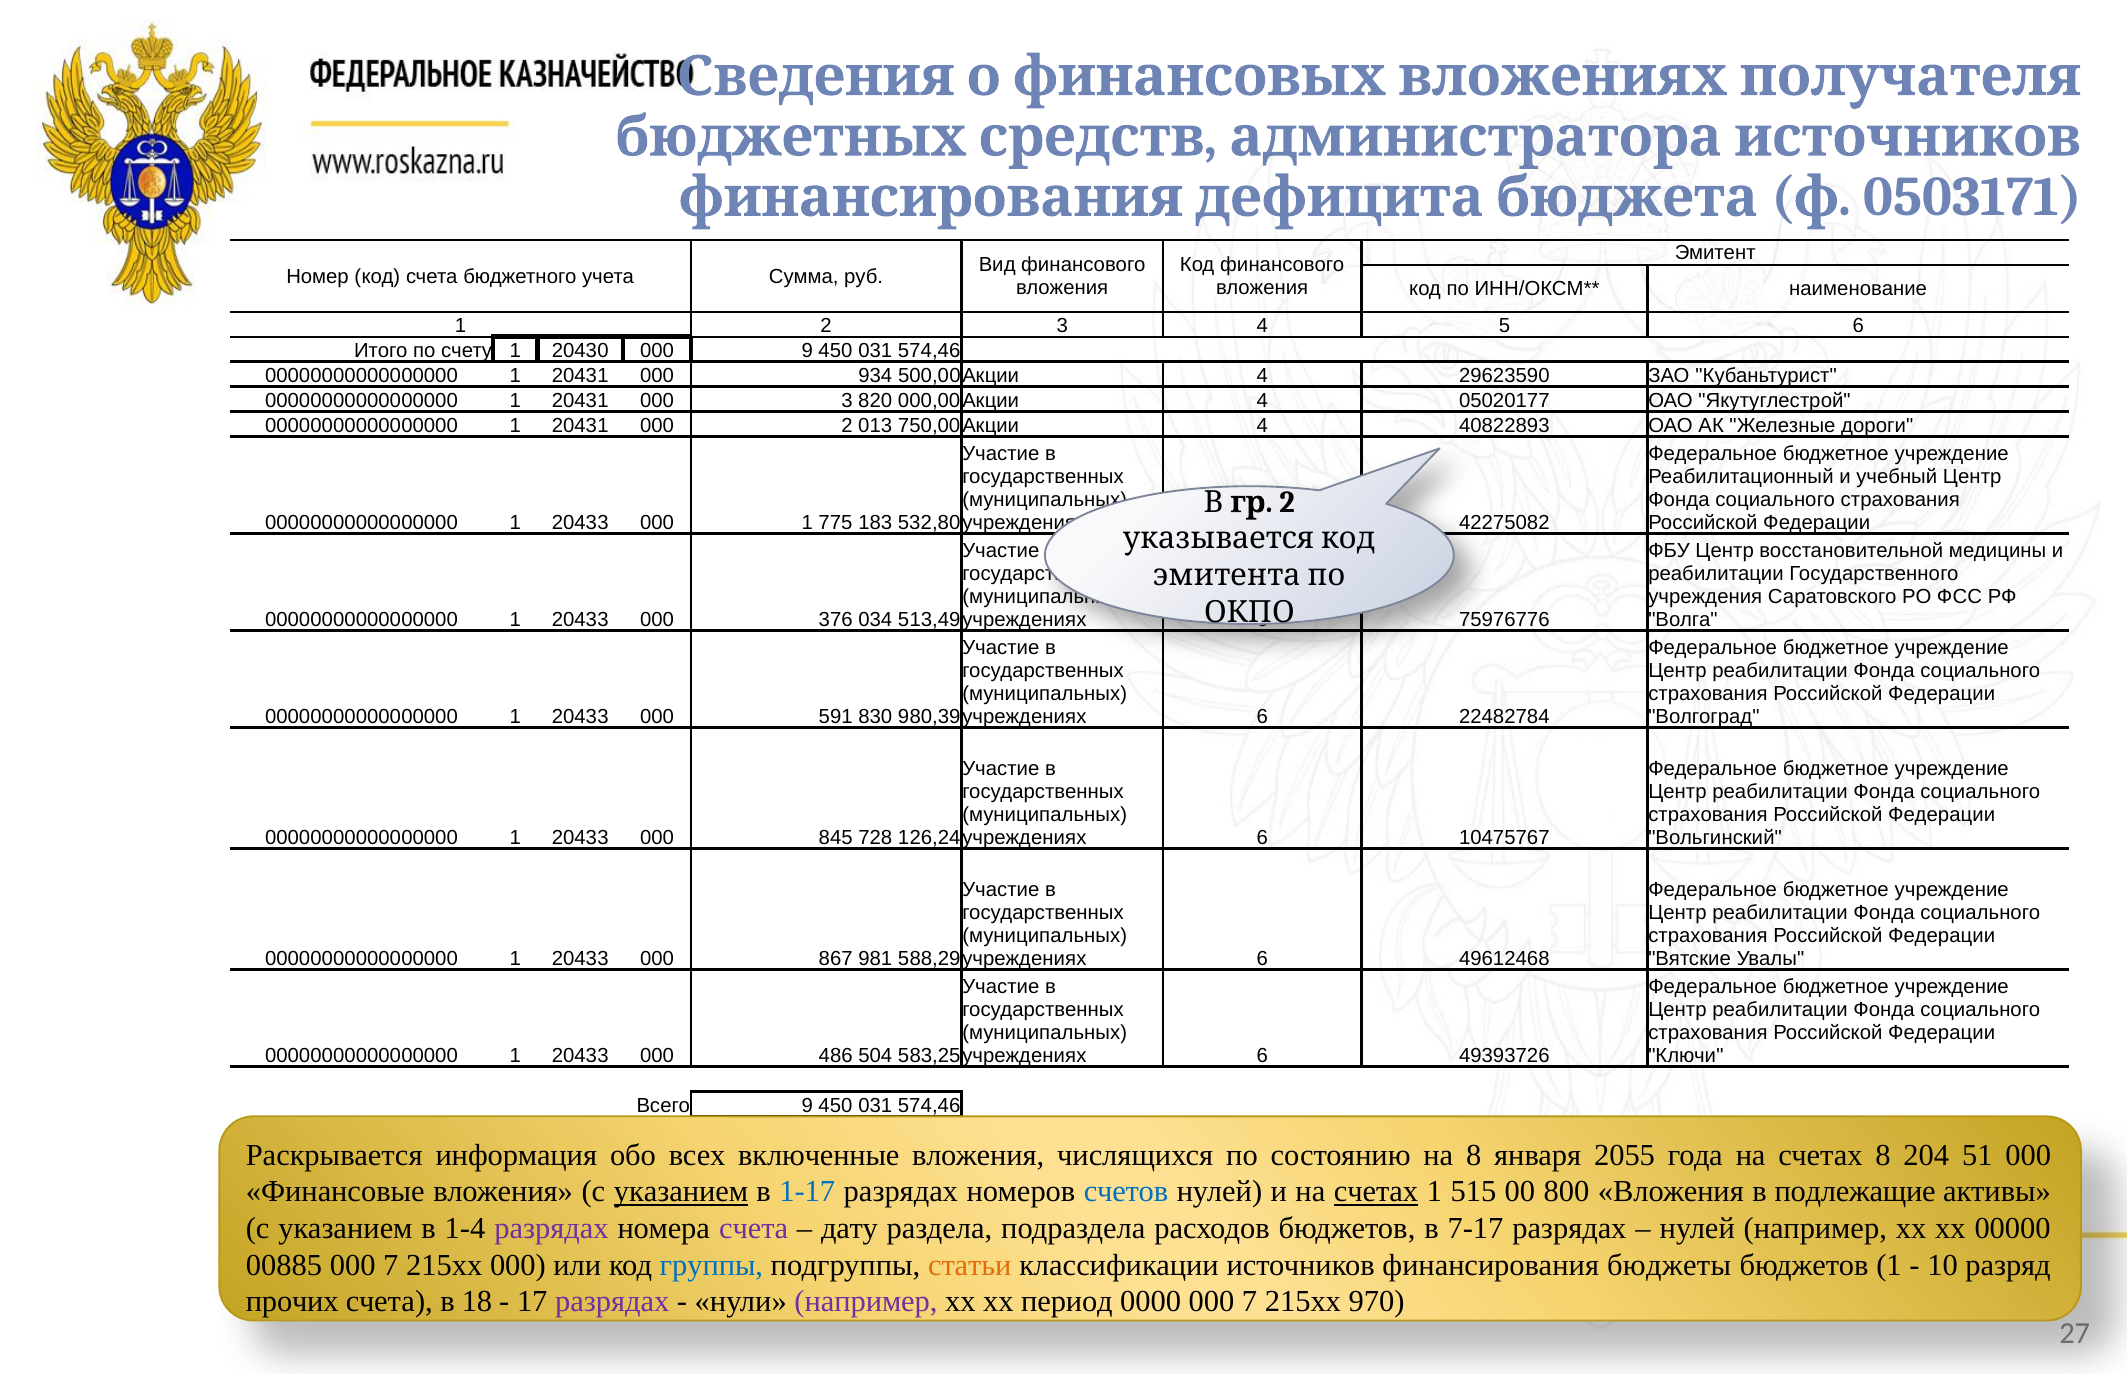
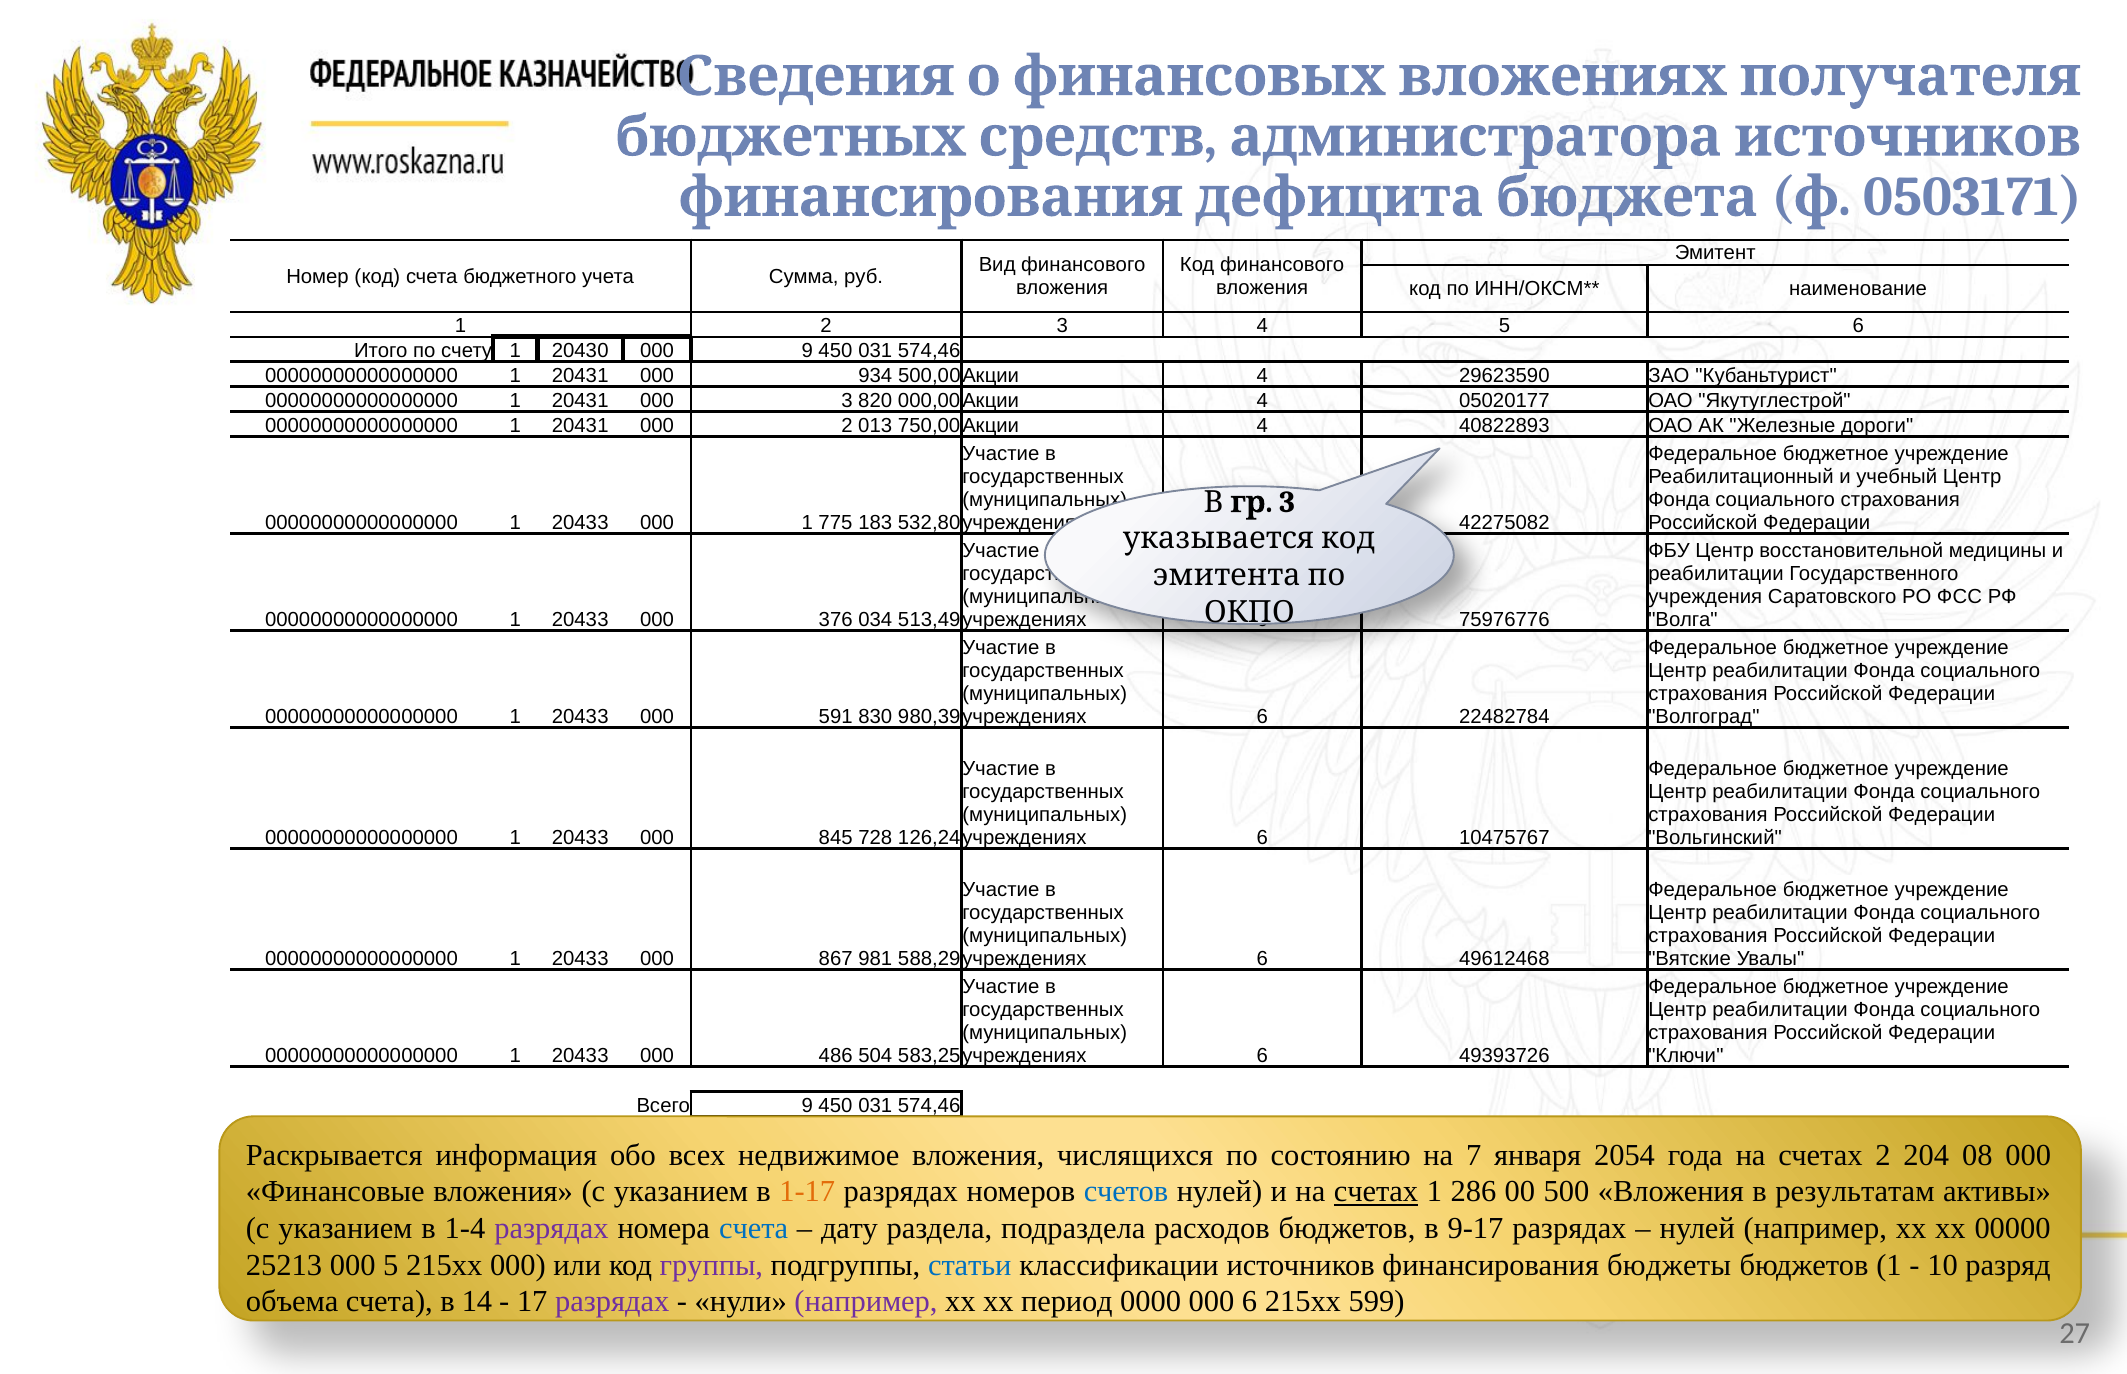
2: 2 -> 3 (1287, 502)
включенные: включенные -> недвижимое (819, 1154)
на 8: 8 -> 7 (1474, 1154)
2055: 2055 -> 2054 (1625, 1154)
счетах 8: 8 -> 2 (1883, 1154)
51: 51 -> 08 (1977, 1154)
указанием underline: present -> none (681, 1191)
1-17 colour: blue -> orange (807, 1191)
515: 515 -> 286 (1473, 1191)
800: 800 -> 500 (1567, 1191)
подлежащие: подлежащие -> результатам (1855, 1191)
счета colour: purple -> blue (754, 1228)
7-17: 7-17 -> 9-17 (1476, 1228)
00885: 00885 -> 25213 (284, 1264)
7: 7 -> 5 (391, 1264)
группы colour: blue -> purple (711, 1264)
статьи colour: orange -> blue (970, 1264)
прочих: прочих -> объема (292, 1301)
18: 18 -> 14 (477, 1301)
0000 000 7: 7 -> 6 (1250, 1301)
970: 970 -> 599 (1377, 1301)
